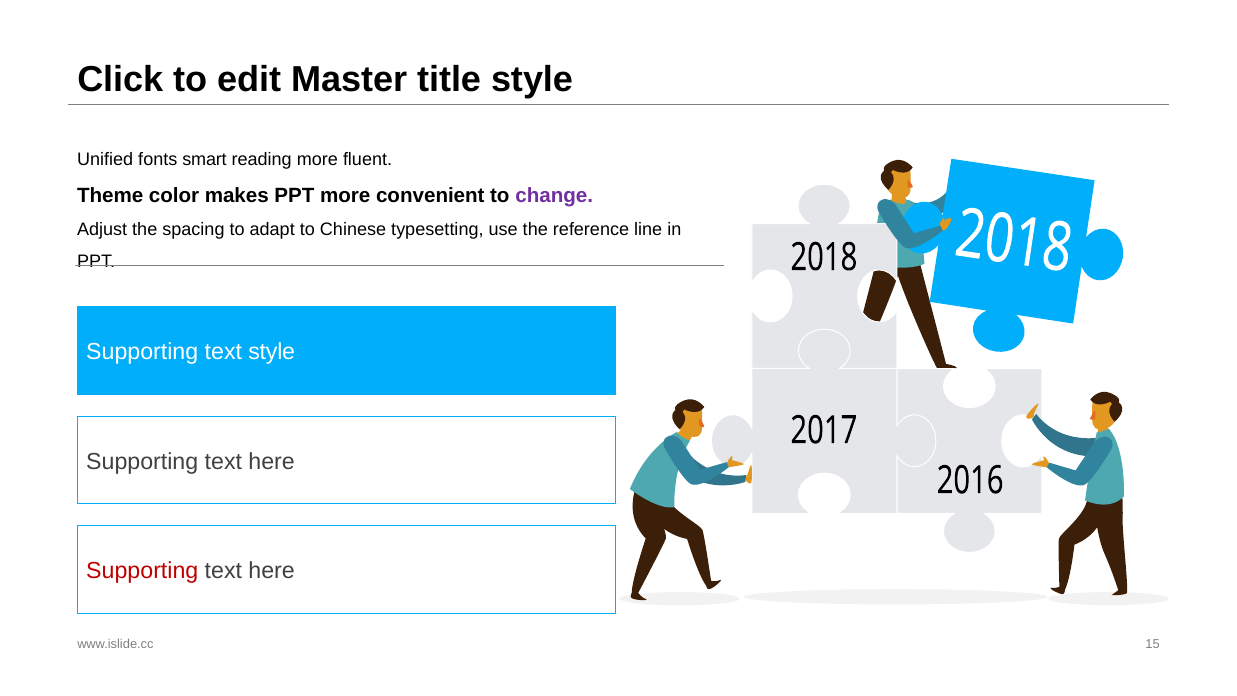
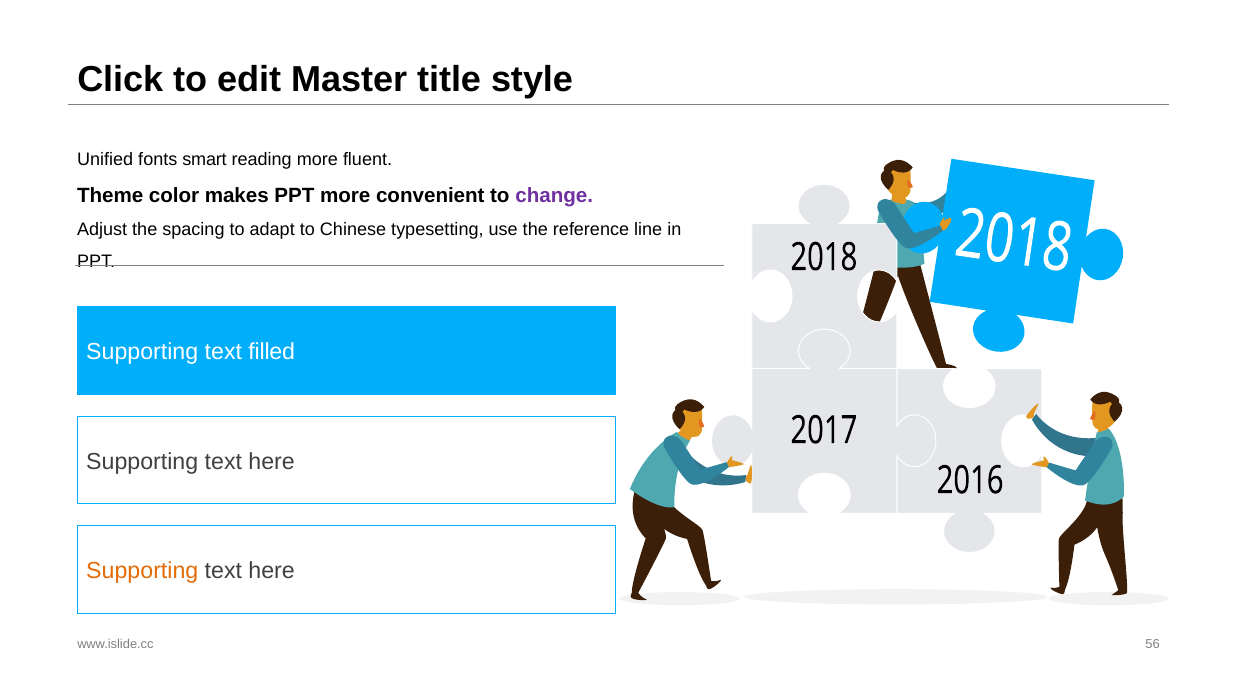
text style: style -> filled (272, 352)
Supporting colour: red -> orange (142, 571)
15: 15 -> 56 (1153, 645)
